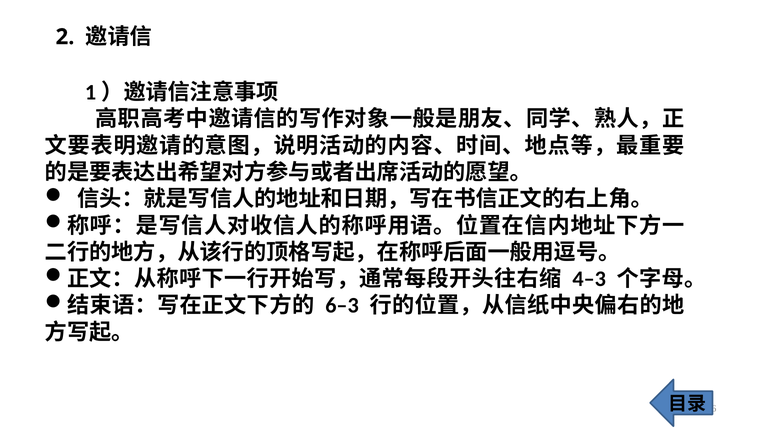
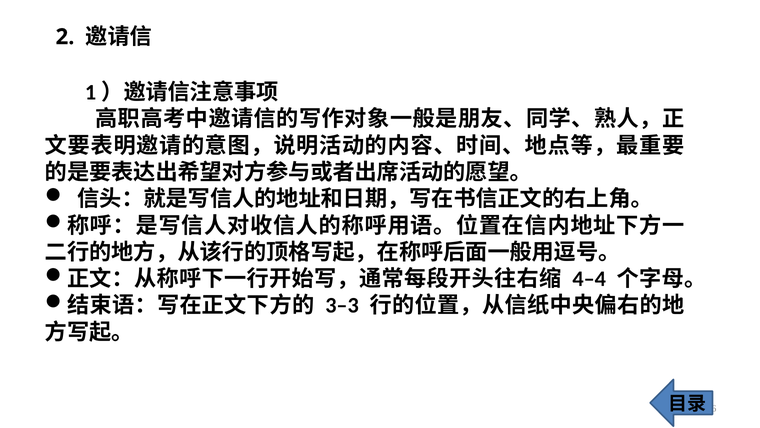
4–3: 4–3 -> 4–4 (589, 279)
6–3: 6–3 -> 3–3 (342, 305)
